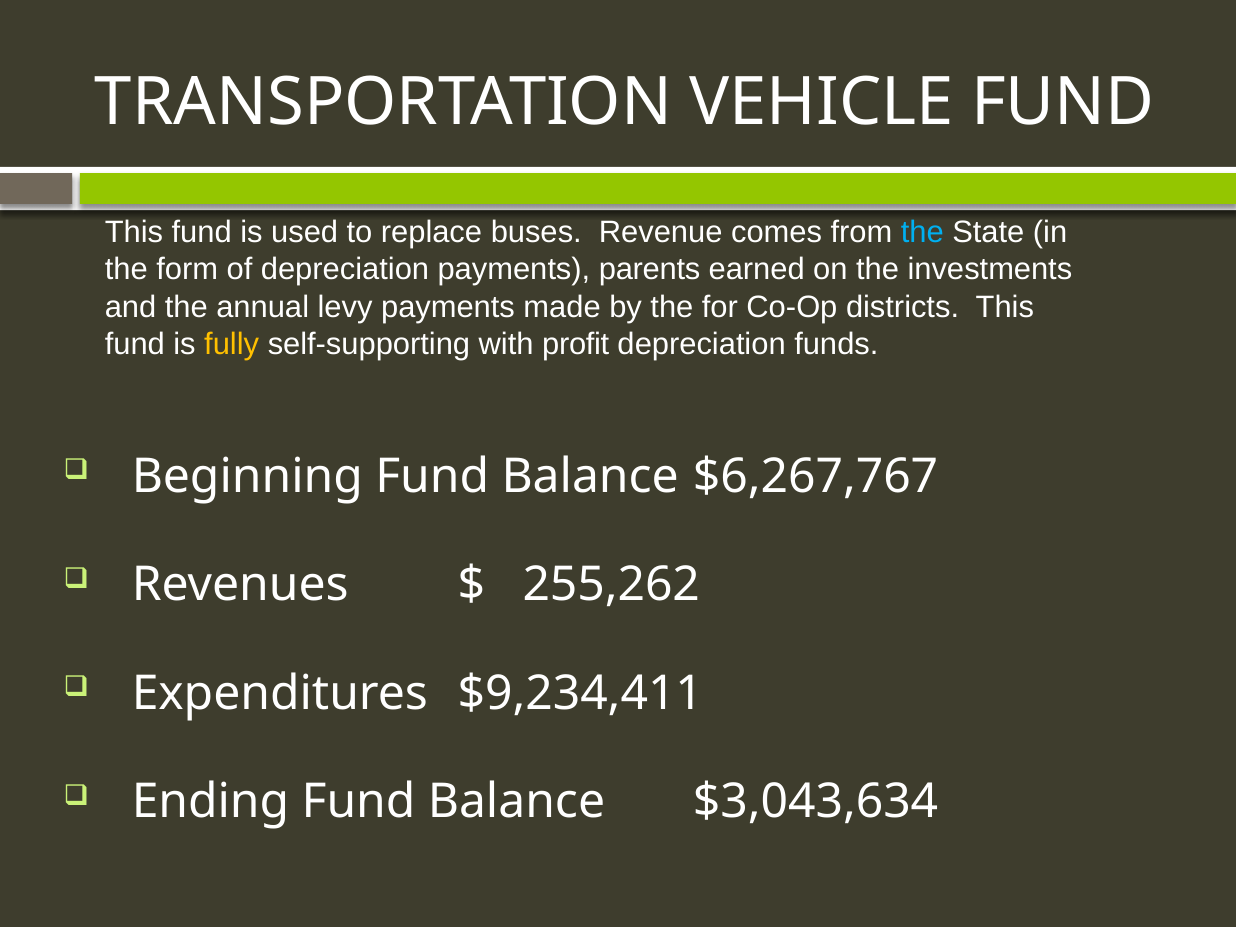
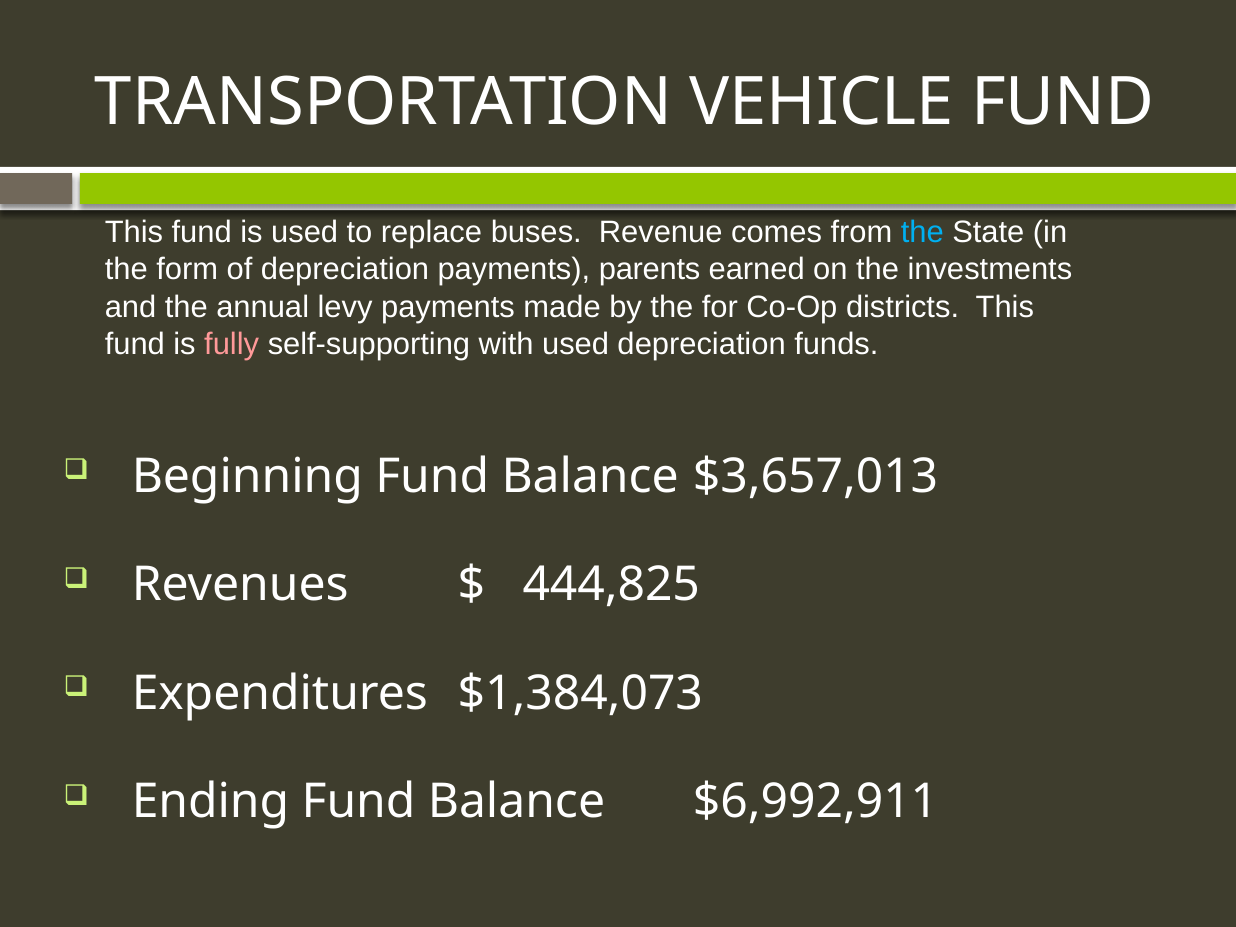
fully colour: yellow -> pink (232, 344)
with profit: profit -> used (576, 344)
$6,267,767: $6,267,767 -> $3,657,013 (816, 476)
255,262: 255,262 -> 444,825 (611, 585)
$9,234,411: $9,234,411 -> $1,384,073 (580, 693)
$3,043,634: $3,043,634 -> $6,992,911 (816, 802)
